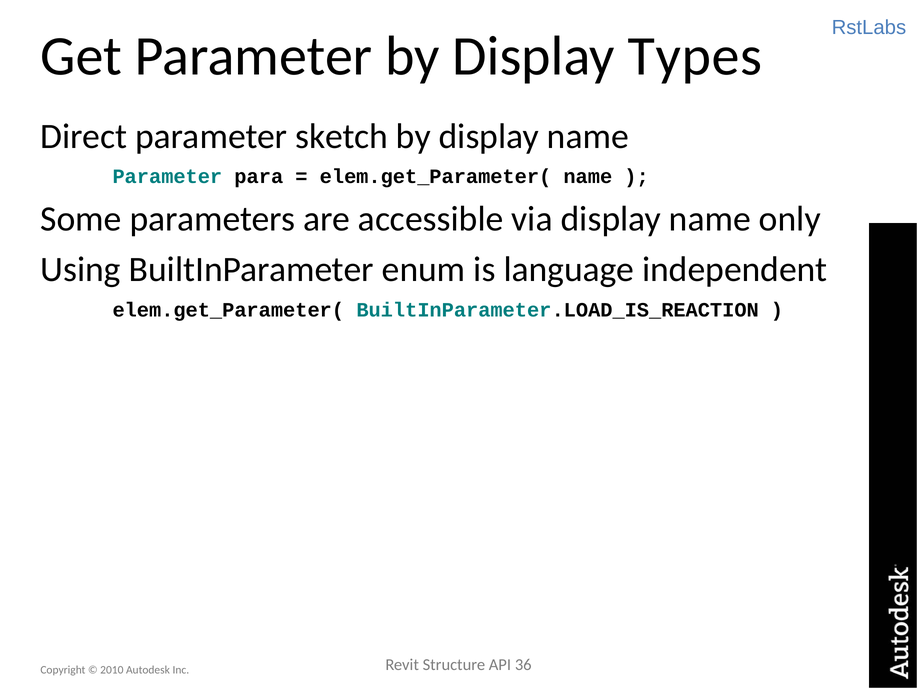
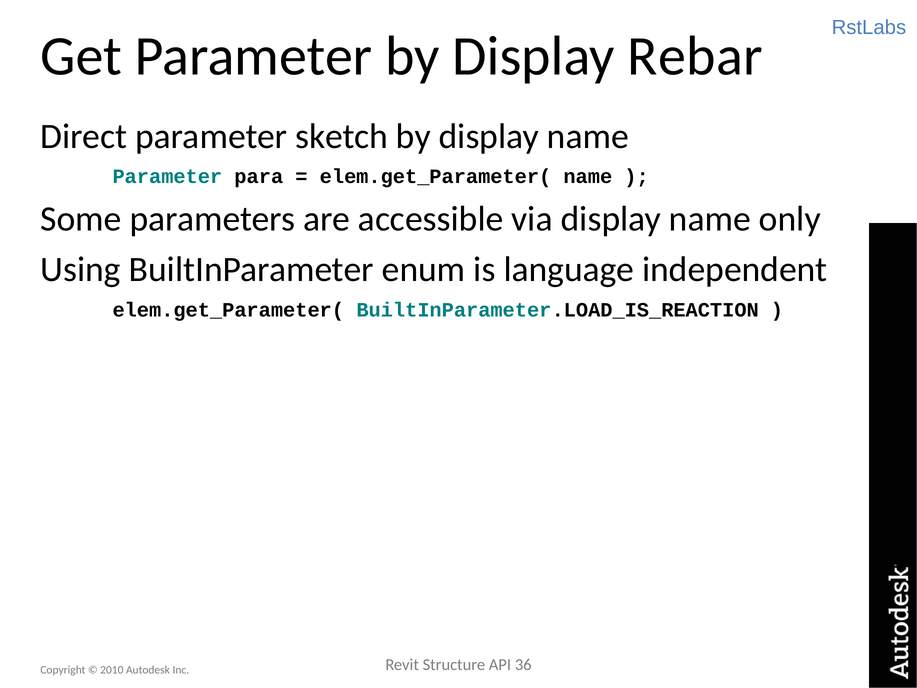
Types: Types -> Rebar (695, 56)
